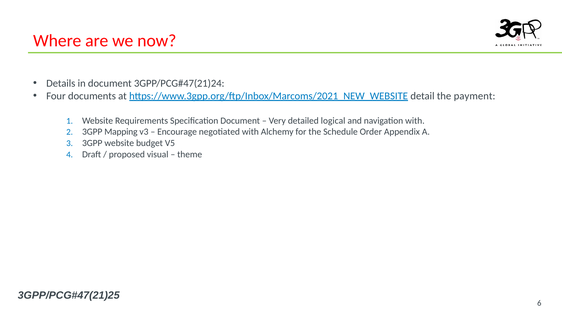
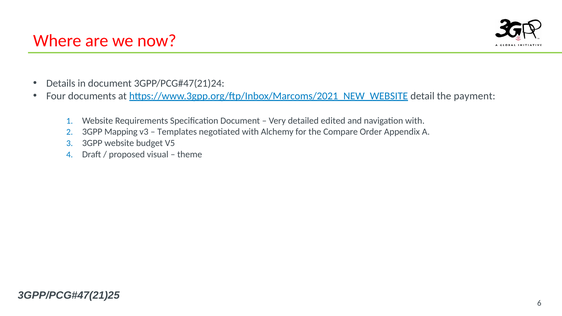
logical: logical -> edited (333, 121)
Encourage: Encourage -> Templates (177, 132)
Schedule: Schedule -> Compare (341, 132)
